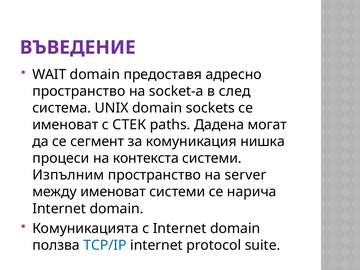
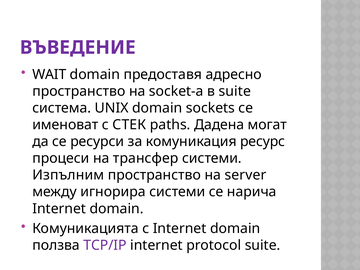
в след: след -> suite (235, 91)
сегмент: сегмент -> ресурси (97, 142)
нишка: нишка -> ресурс (263, 142)
контекста: контекста -> трансфер (146, 158)
между именоват: именоват -> игнорира (113, 192)
TCP/IP colour: blue -> purple (105, 245)
